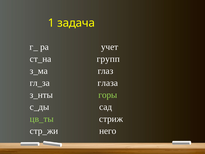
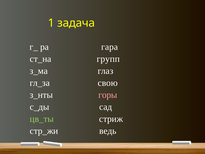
учет: учет -> гара (110, 47)
глаза: глаза -> свою (108, 83)
горы colour: light green -> pink (108, 95)
него: него -> ведь (108, 131)
